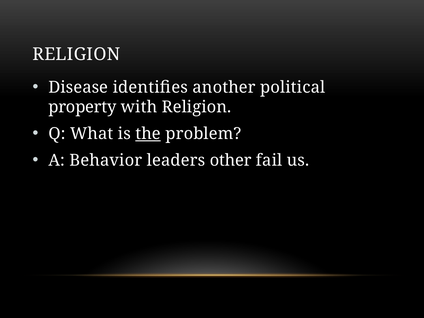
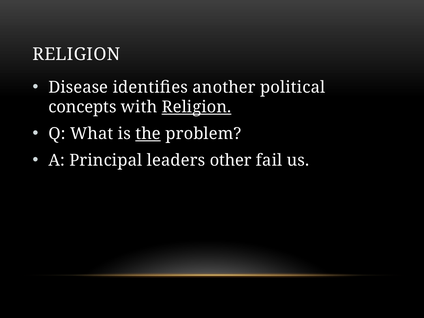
property: property -> concepts (82, 107)
Religion underline: none -> present (197, 107)
Behavior: Behavior -> Principal (106, 160)
